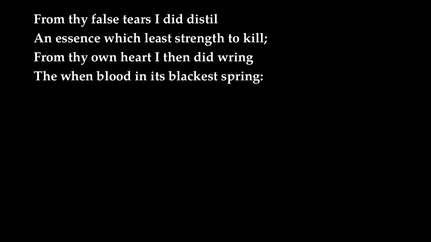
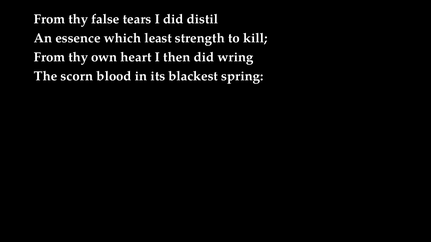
when: when -> scorn (77, 76)
